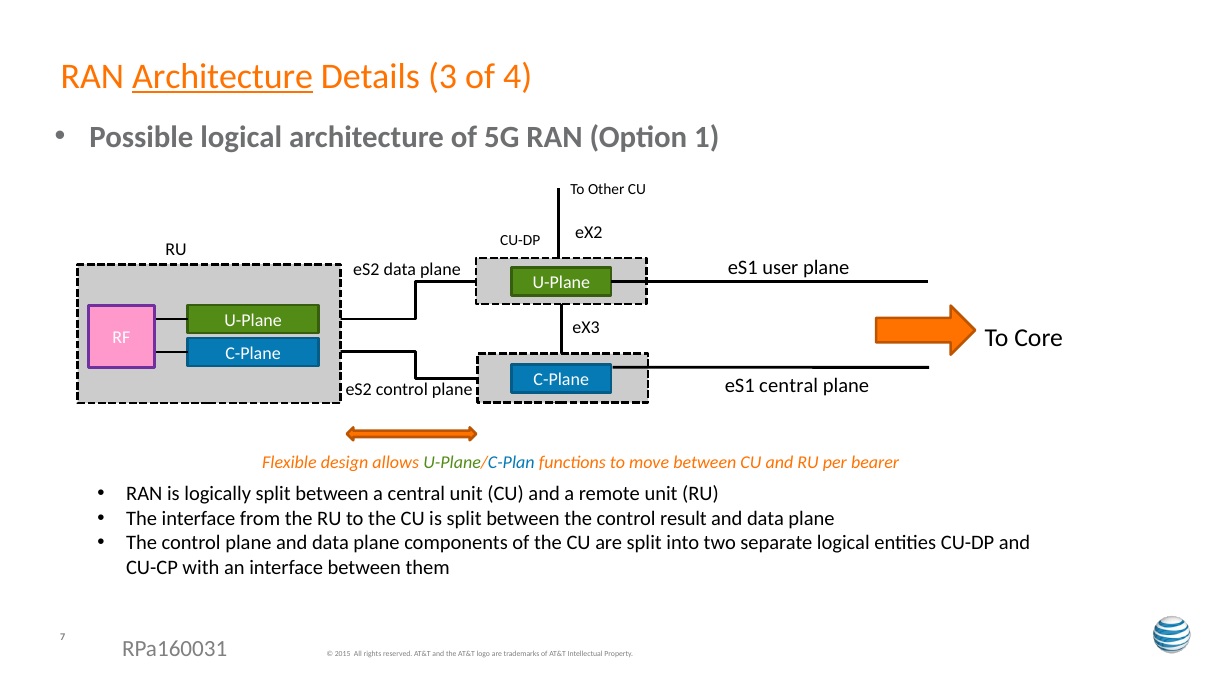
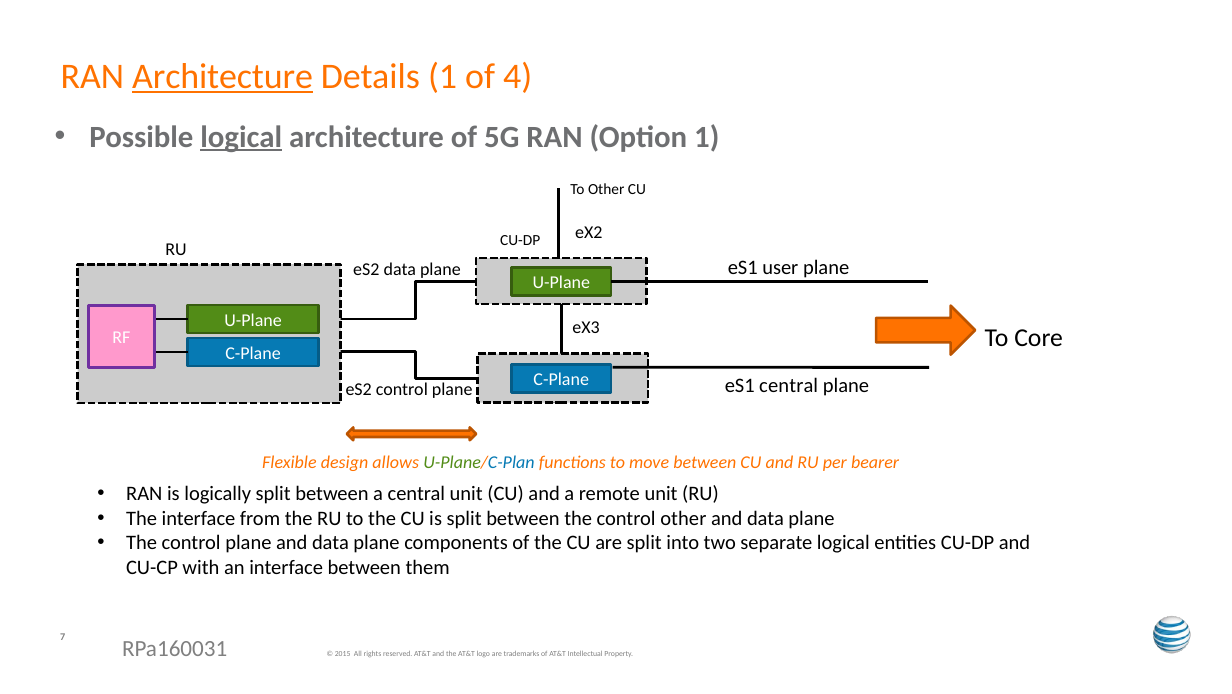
Details 3: 3 -> 1 (443, 77)
logical underline: none -> present (241, 137)
control result: result -> other (683, 518)
